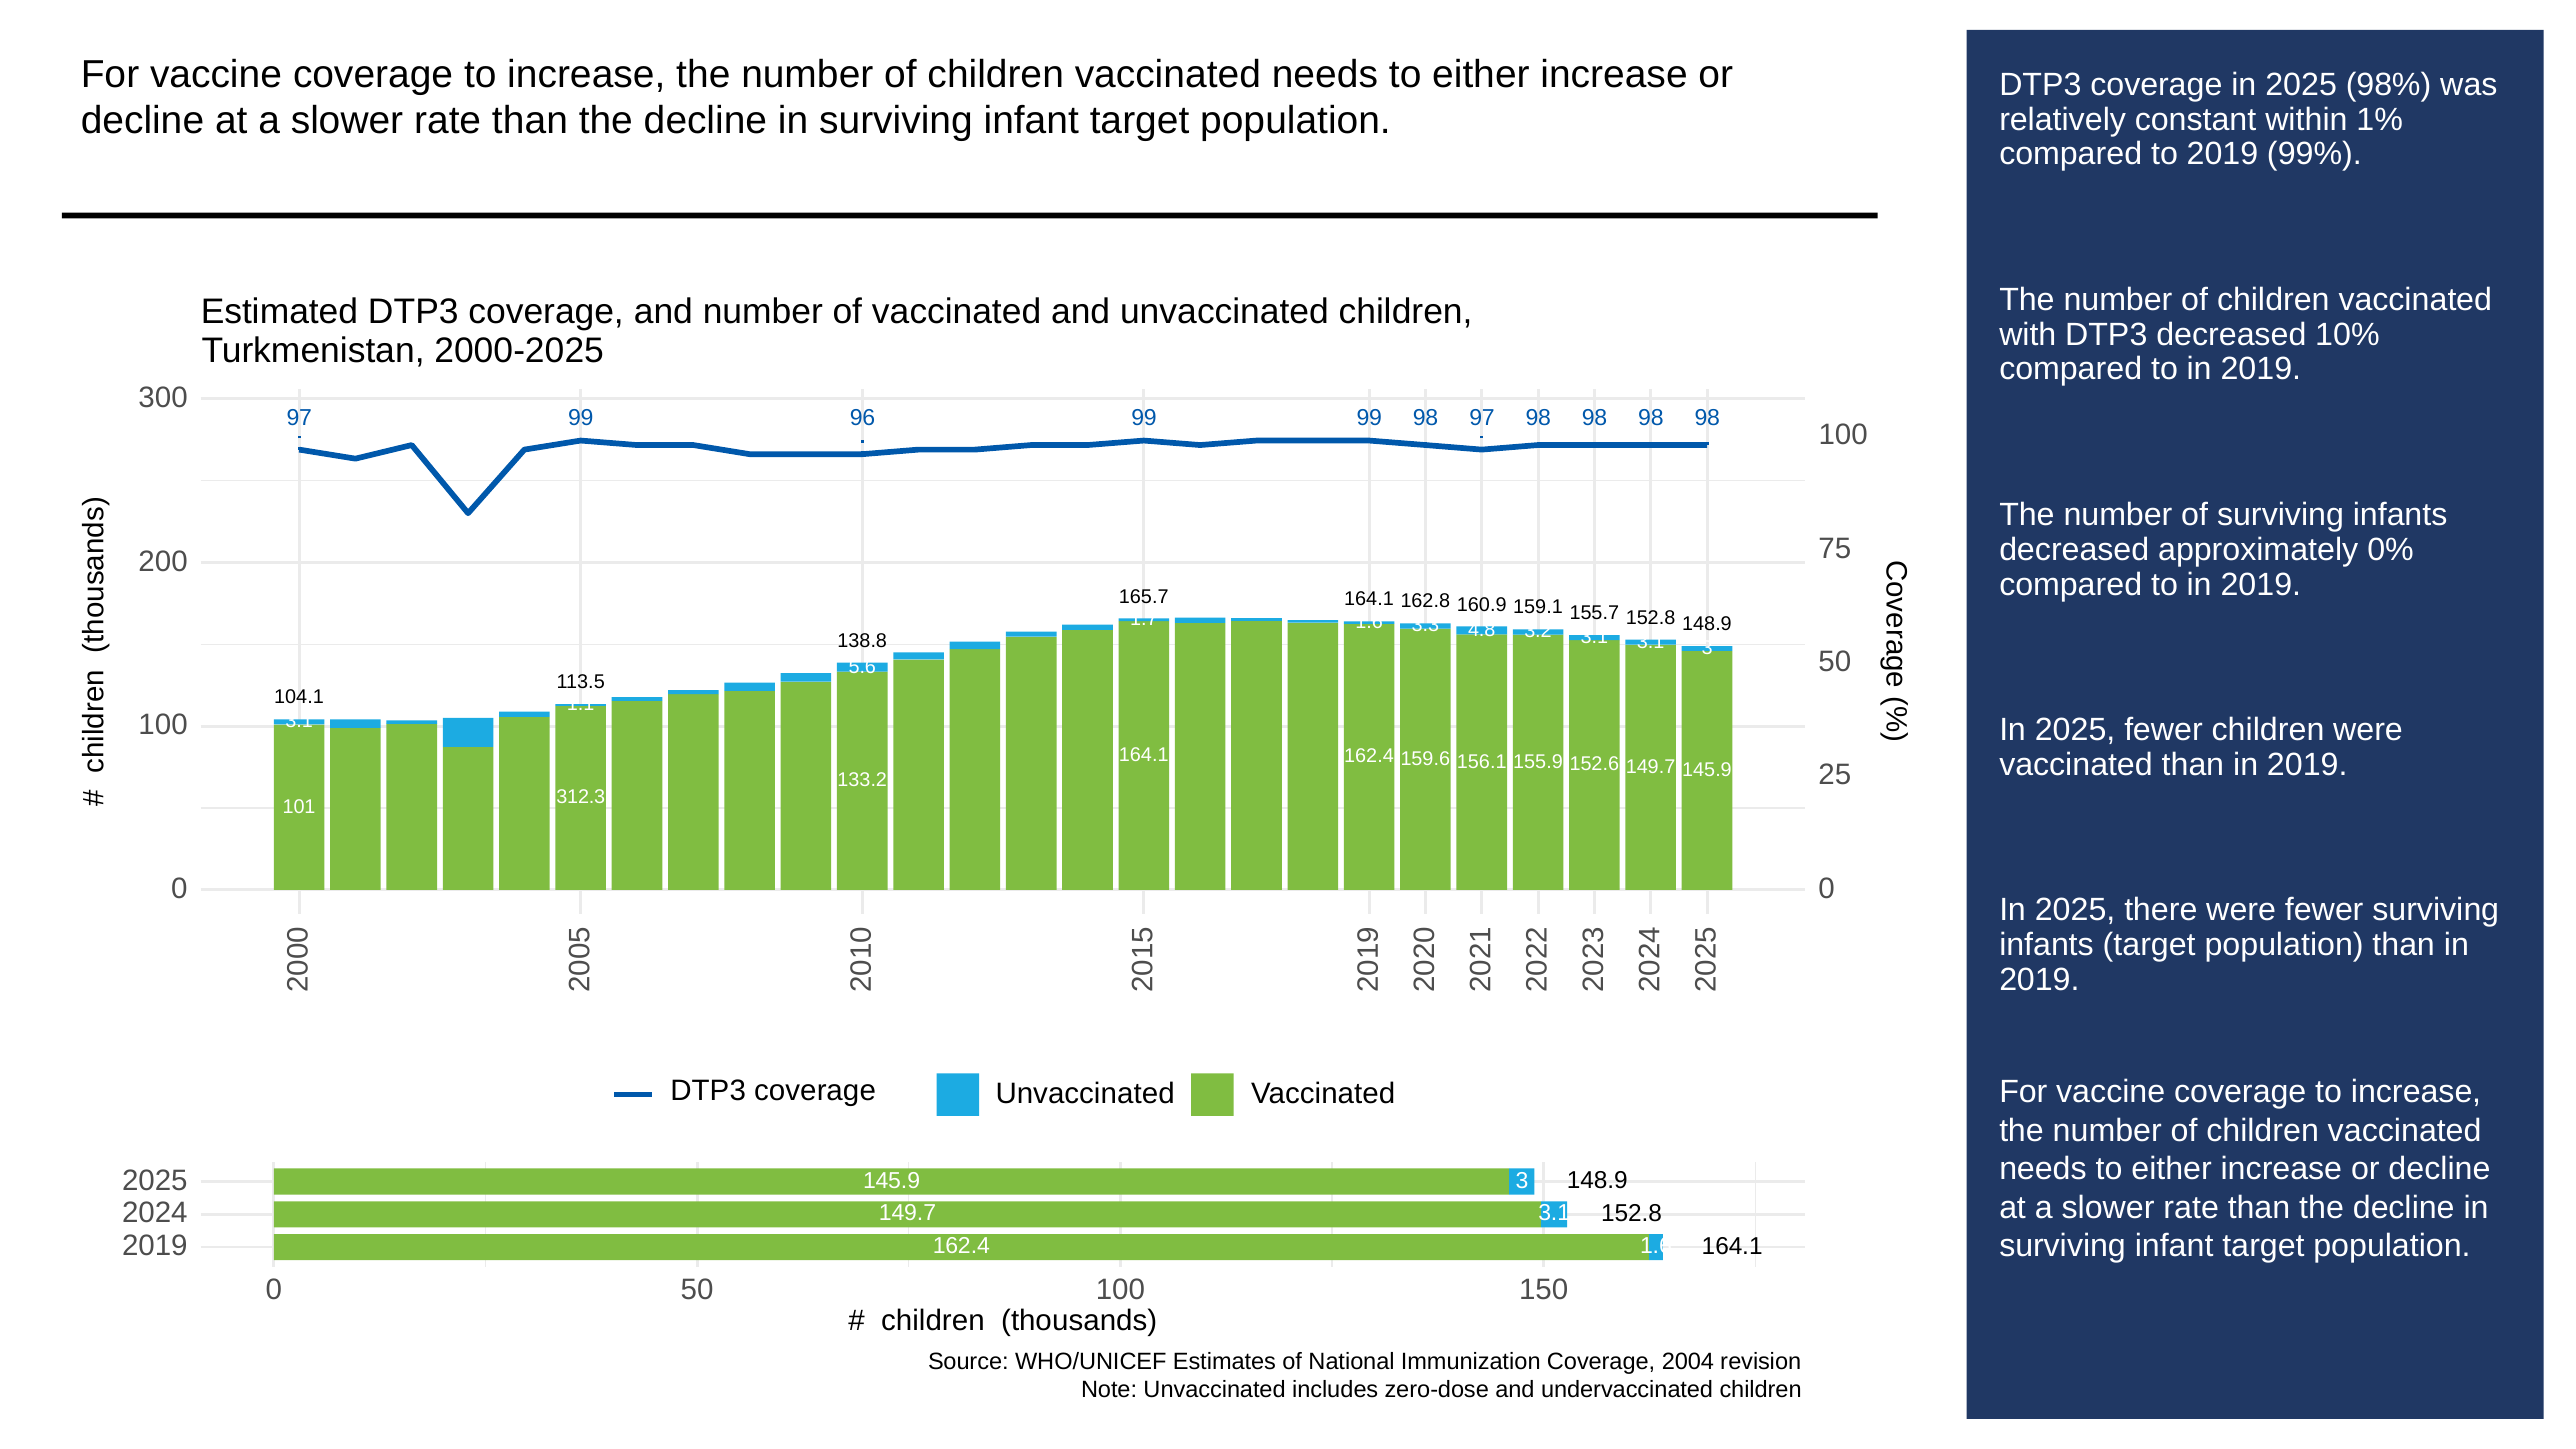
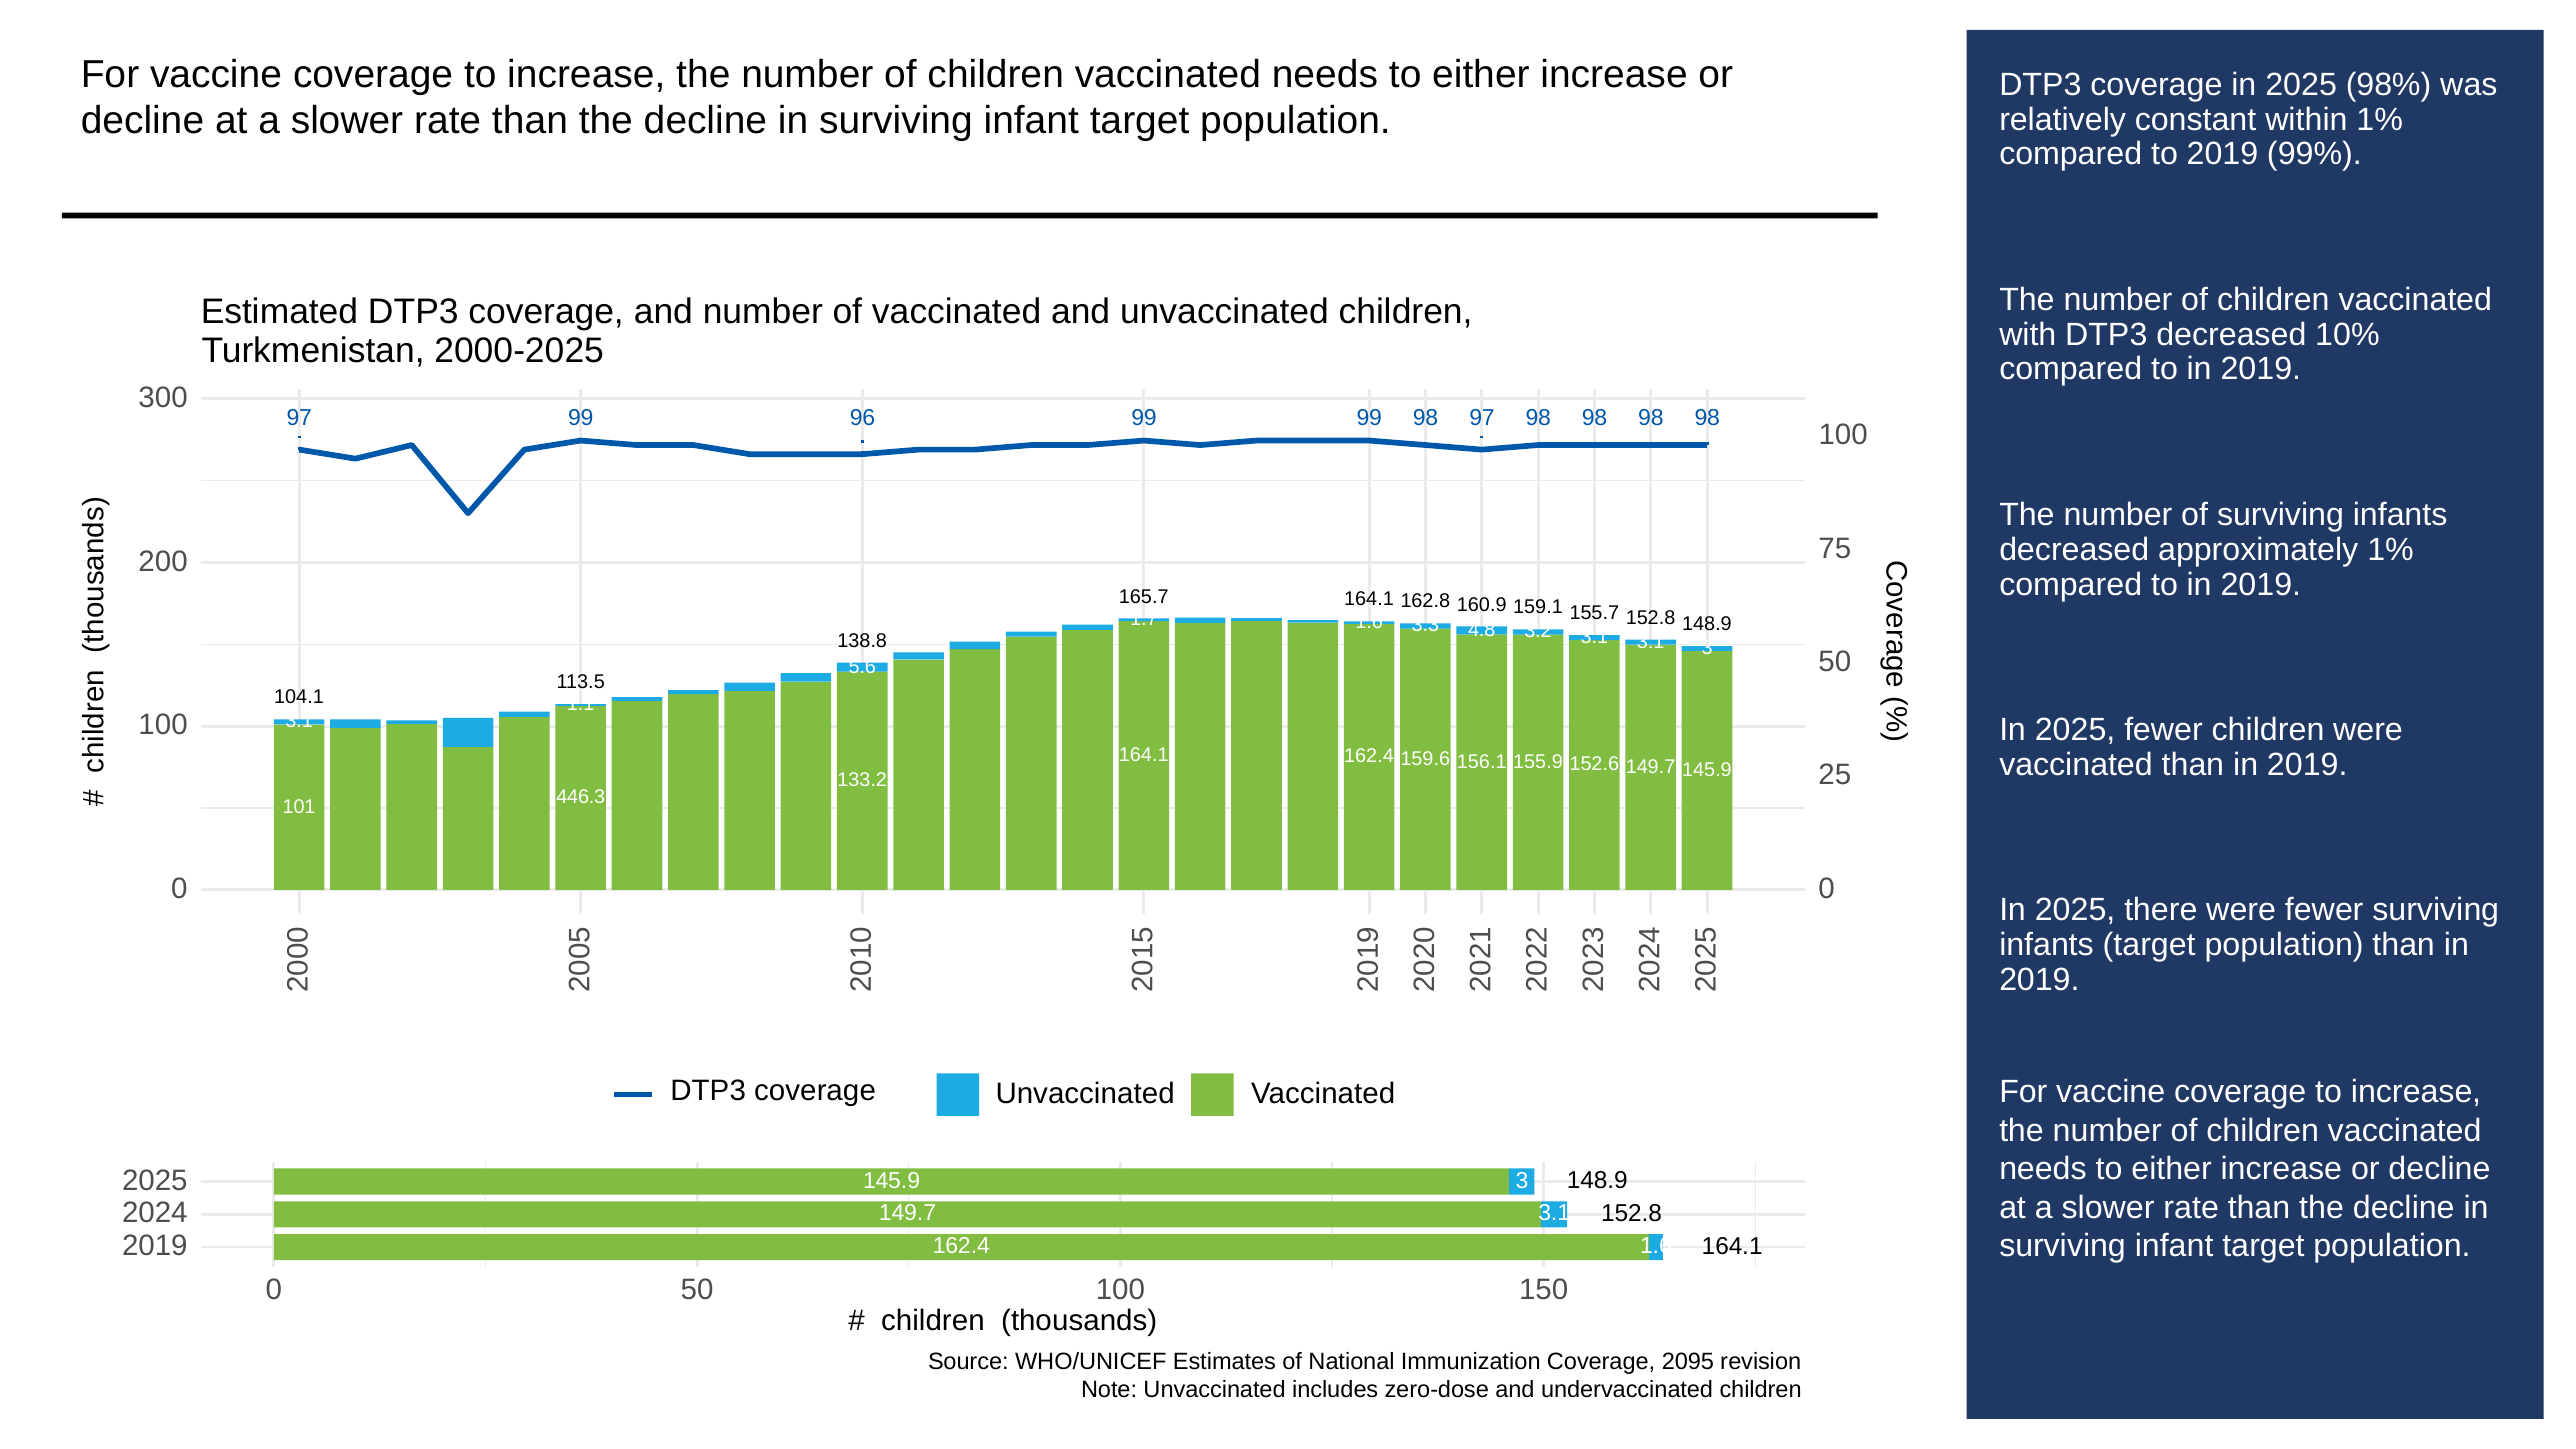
approximately 0%: 0% -> 1% (2390, 550)
312.3: 312.3 -> 446.3 (581, 797)
2004: 2004 -> 2095 (1688, 1362)
